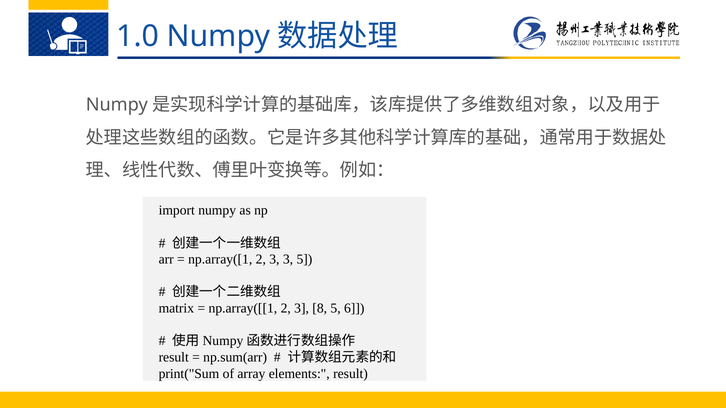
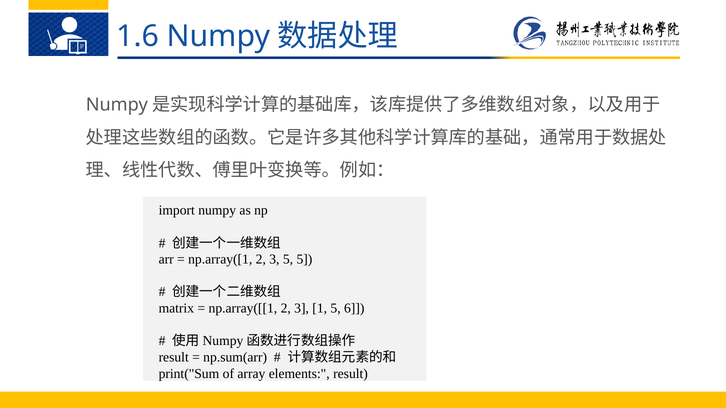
1.0: 1.0 -> 1.6 (138, 36)
3 3: 3 -> 5 (288, 260)
8: 8 -> 1 (320, 309)
